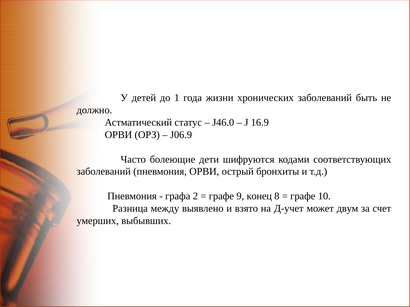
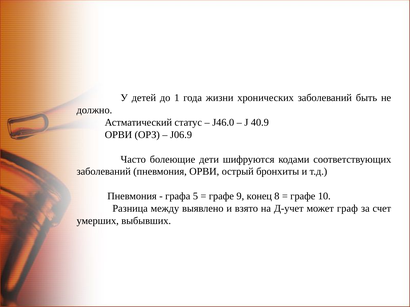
16.9: 16.9 -> 40.9 (260, 123)
2: 2 -> 5 (195, 196)
двум: двум -> граф (347, 209)
